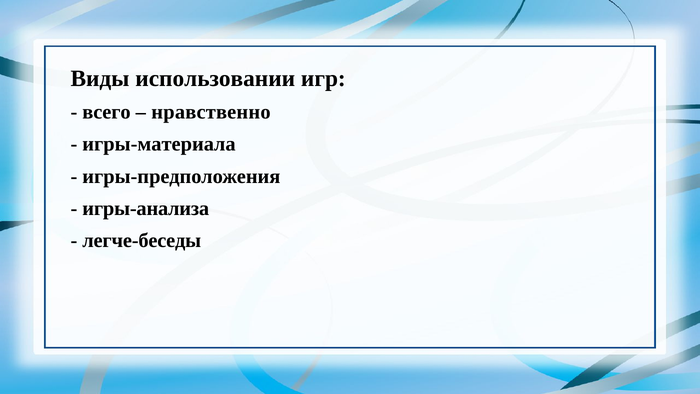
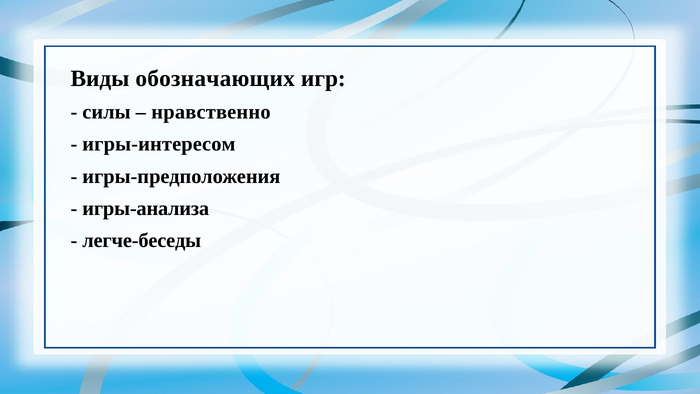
использовании: использовании -> обозначающих (215, 78)
всего: всего -> силы (106, 112)
игры-материала: игры-материала -> игры-интересом (159, 144)
